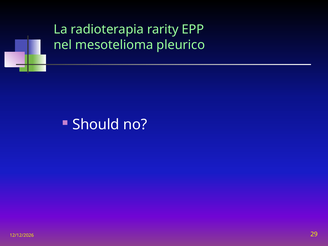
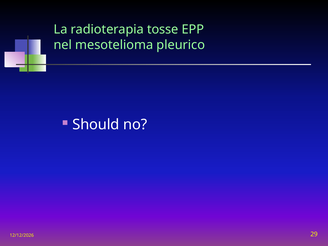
rarity: rarity -> tosse (163, 30)
